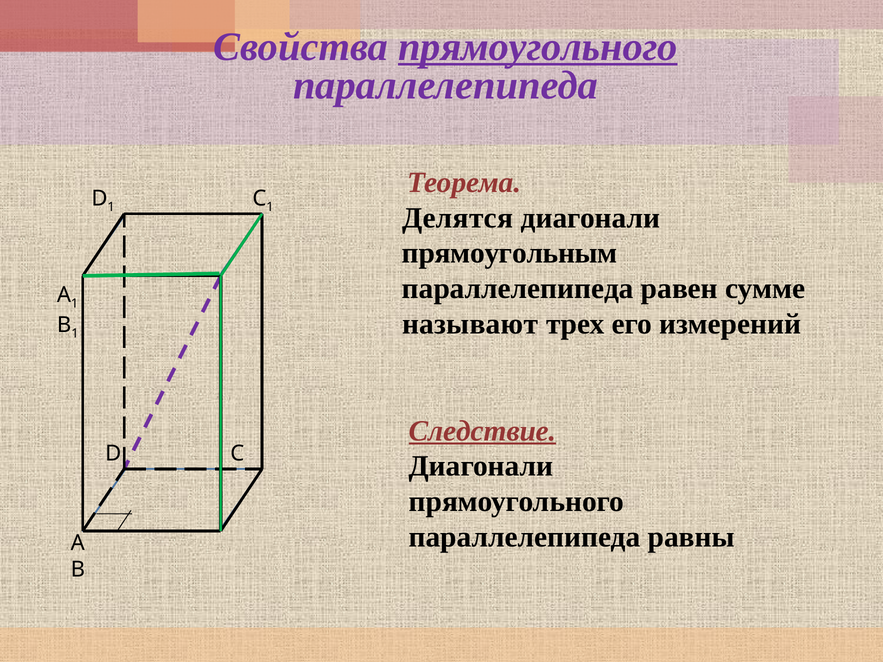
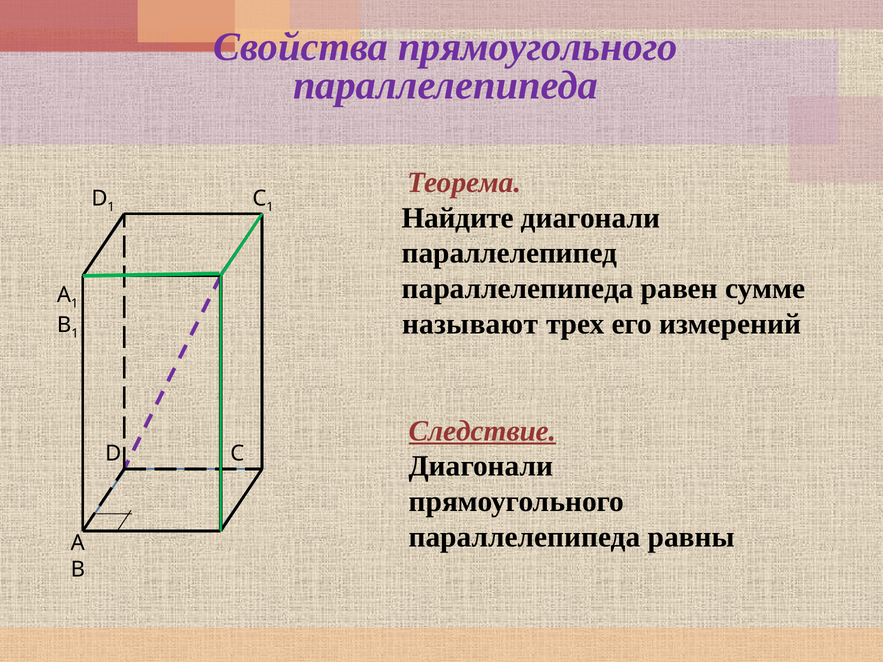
прямоугольного underline: present -> none (538, 47)
Делятся: Делятся -> Найдите (458, 218)
прямоугольным: прямоугольным -> параллелепипед (510, 253)
